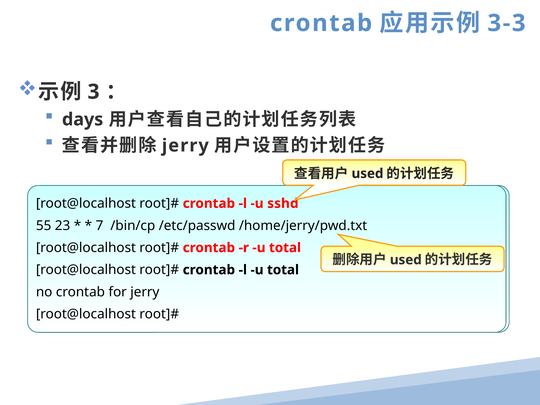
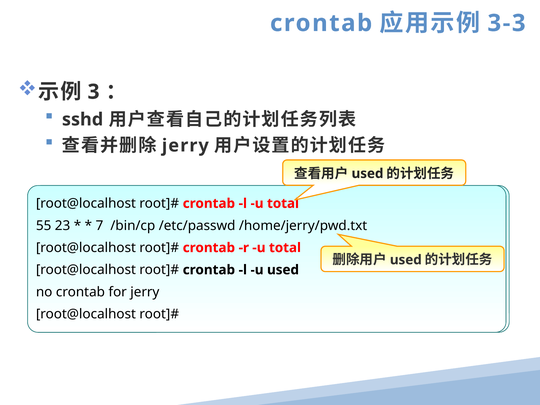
days: days -> sshd (83, 119)
sshd: sshd -> total (283, 203)
total: total -> used (283, 270)
